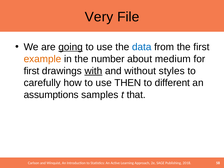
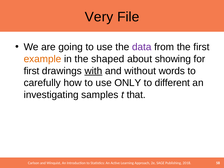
going underline: present -> none (71, 47)
data colour: blue -> purple (142, 47)
number: number -> shaped (108, 59)
medium: medium -> showing (173, 59)
styles: styles -> words (172, 71)
THEN: THEN -> ONLY (128, 83)
assumptions: assumptions -> investigating (51, 95)
